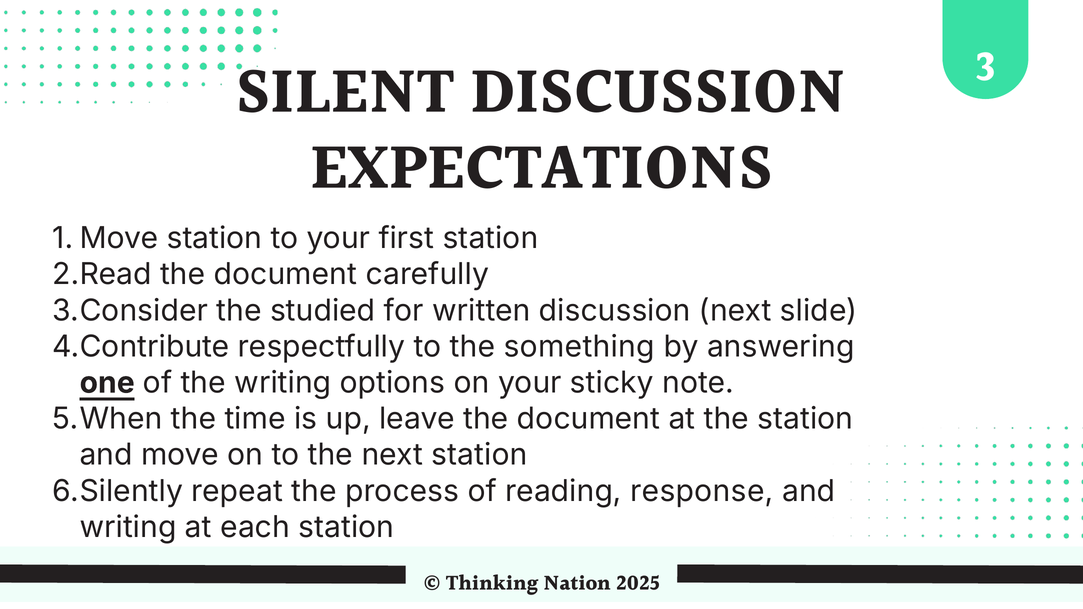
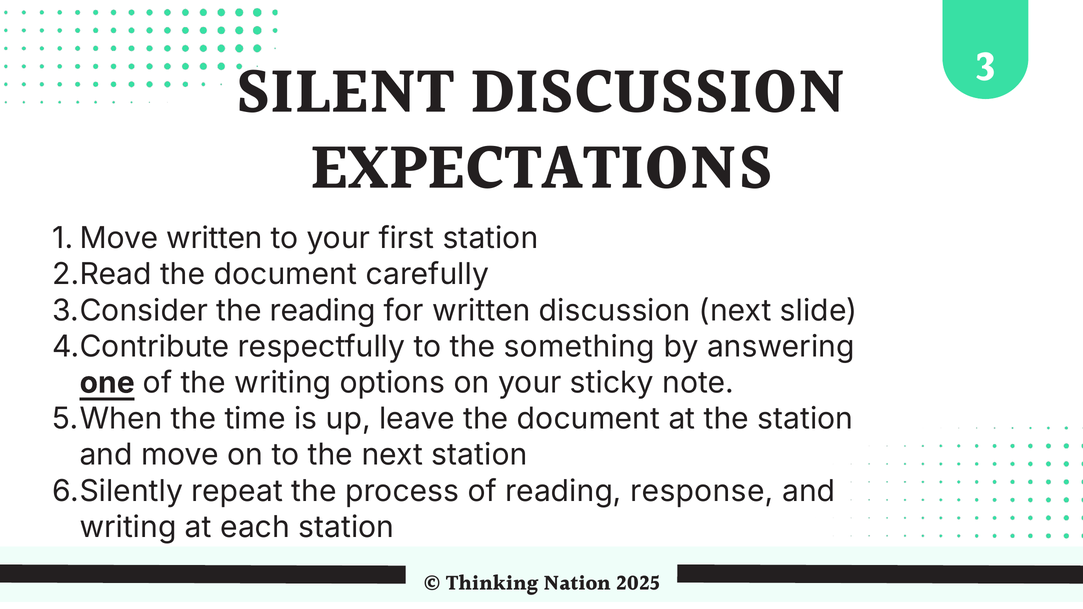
station: station -> written (215, 238)
the studied: studied -> reading (323, 311)
